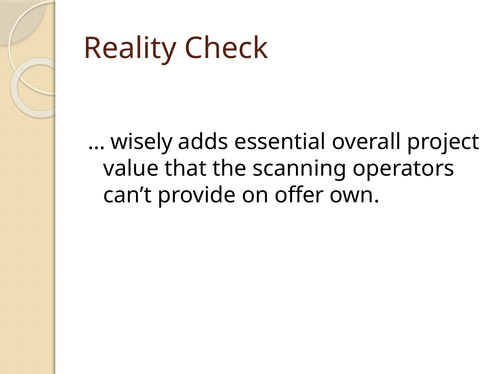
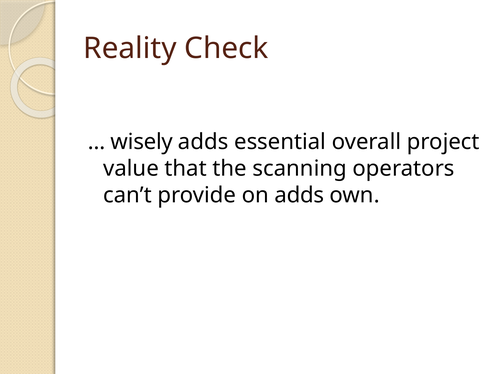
on offer: offer -> adds (299, 195)
